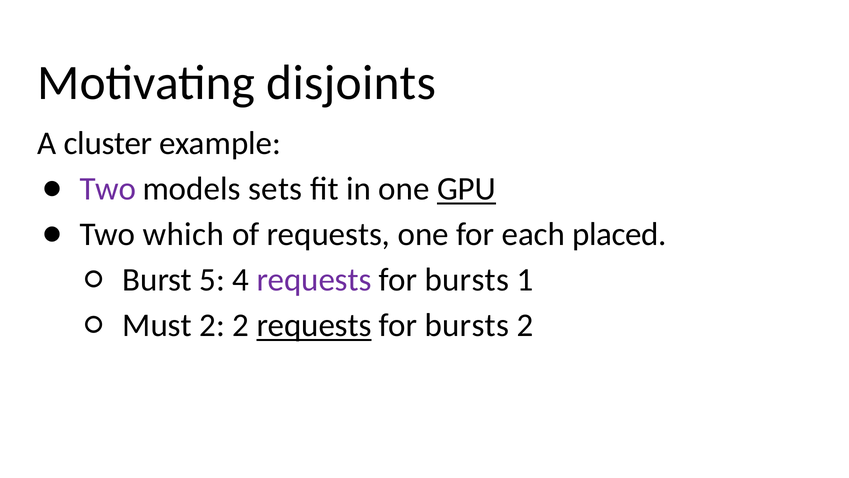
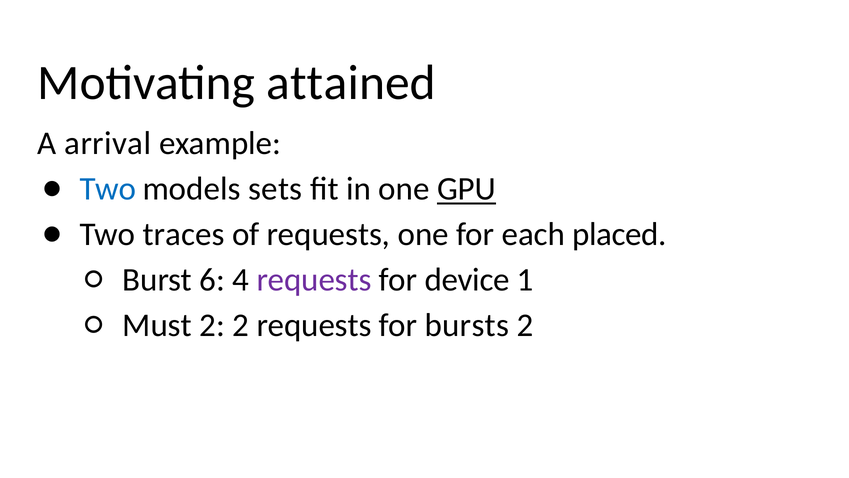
disjoints: disjoints -> attained (351, 83)
cluster: cluster -> arrival (108, 143)
Two colour: purple -> blue (108, 189)
which: which -> traces (184, 234)
5: 5 -> 6 (212, 280)
bursts: bursts -> device (467, 280)
requests underline: present -> none (314, 325)
